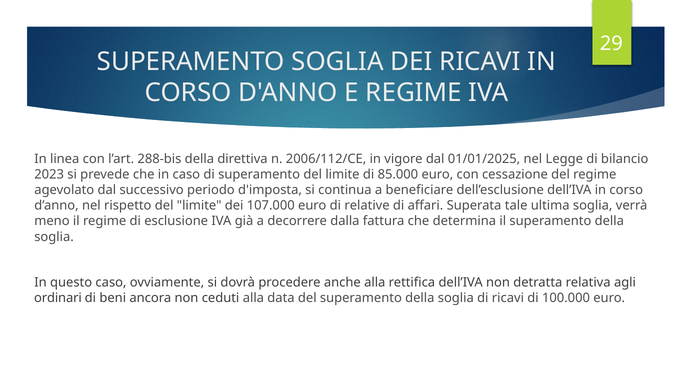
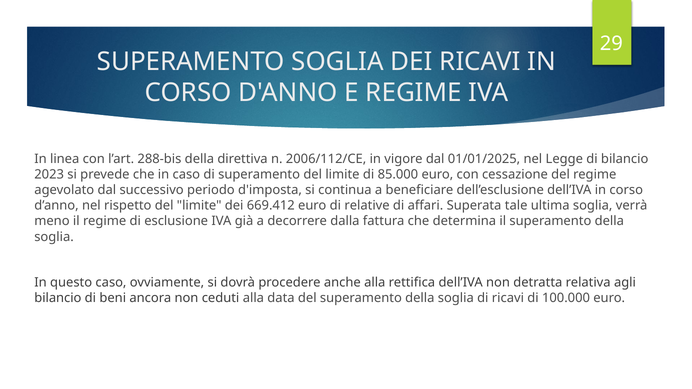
107.000: 107.000 -> 669.412 (271, 206)
ordinari: ordinari -> bilancio (58, 298)
